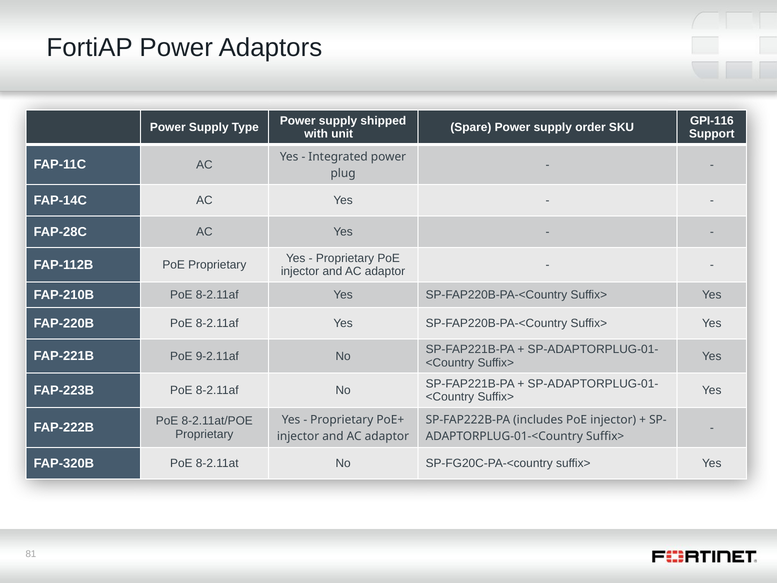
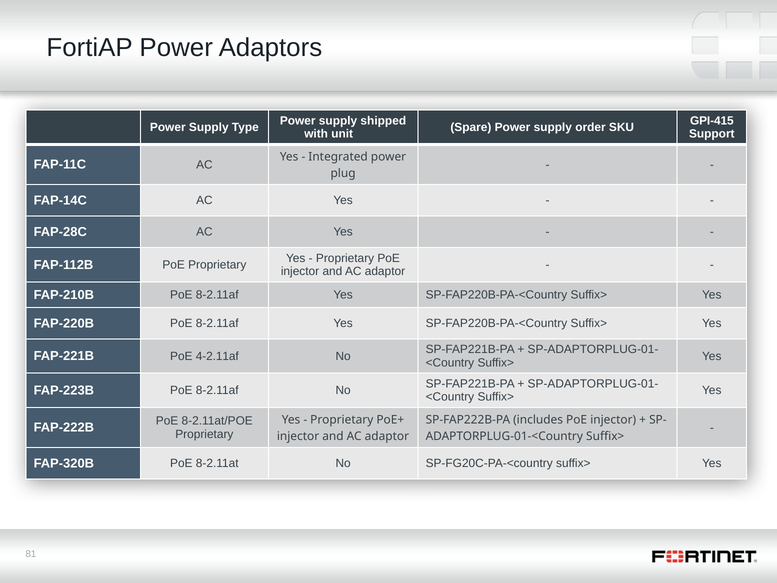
GPI-116: GPI-116 -> GPI-415 (712, 121)
9-2.11af: 9-2.11af -> 4-2.11af (217, 356)
